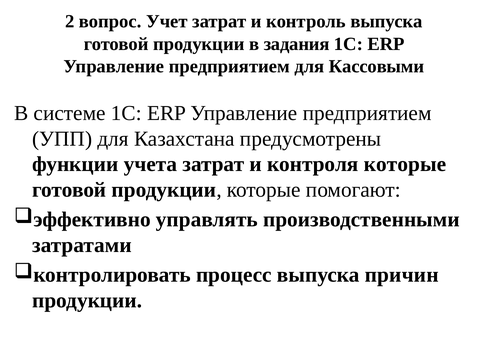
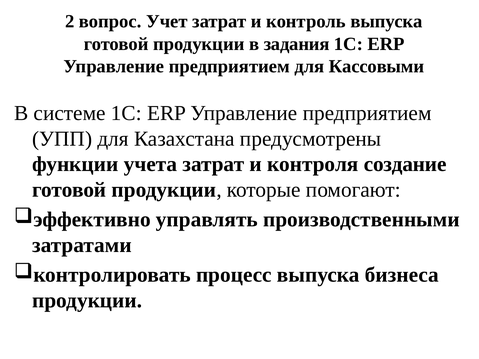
контроля которые: которые -> создание (405, 164)
причин: причин -> бизнеса (402, 275)
